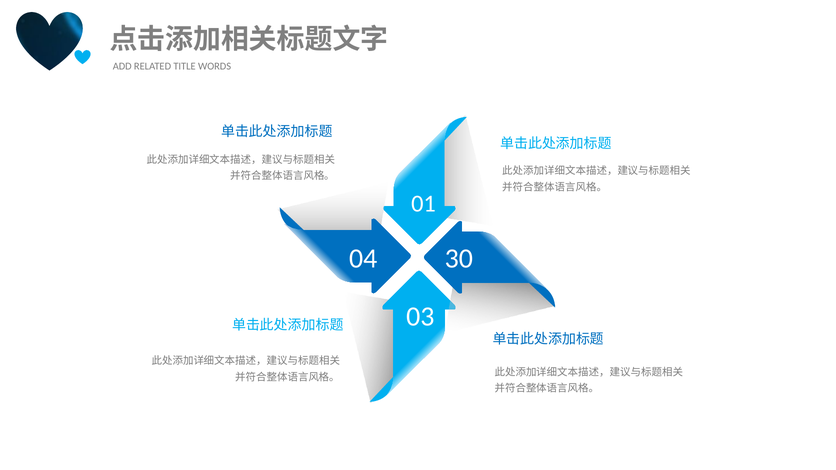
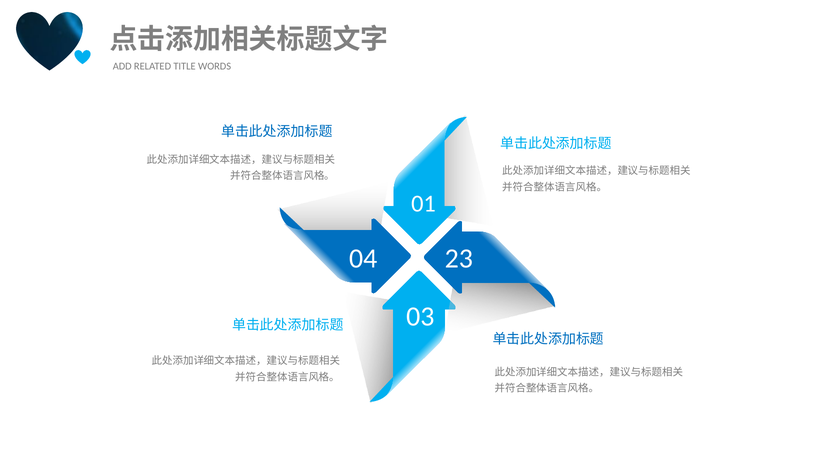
30: 30 -> 23 (459, 259)
